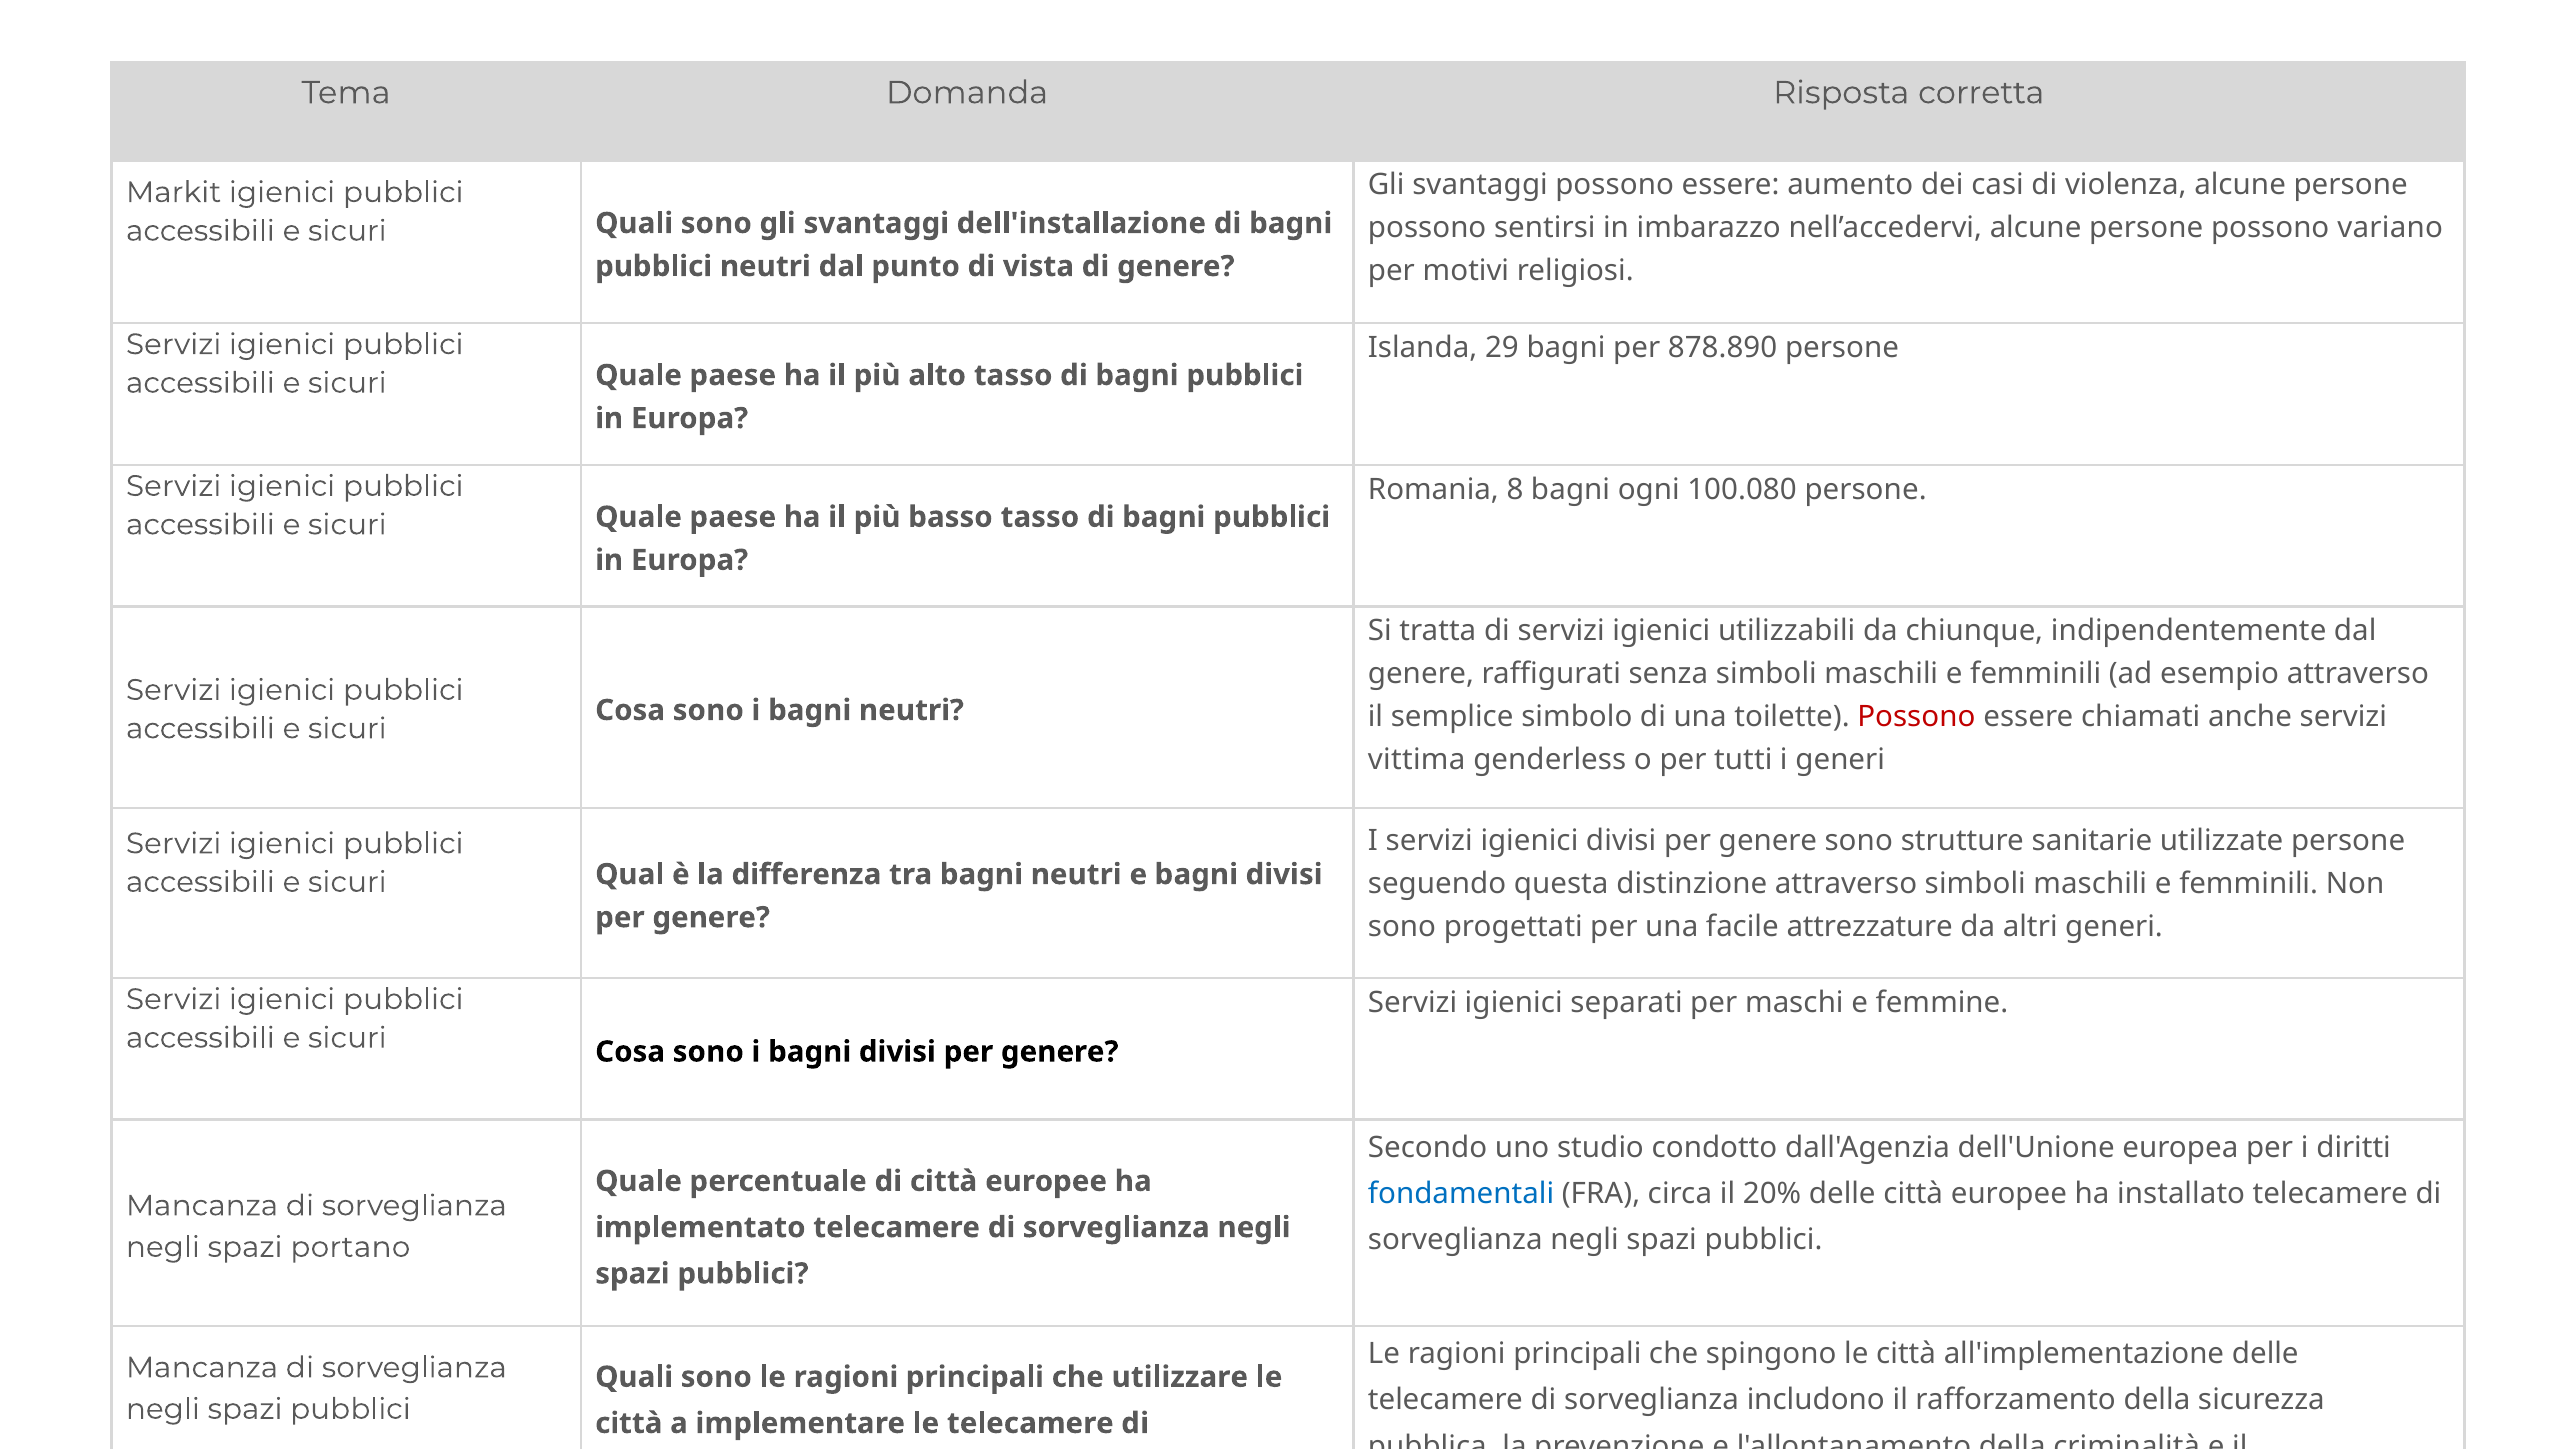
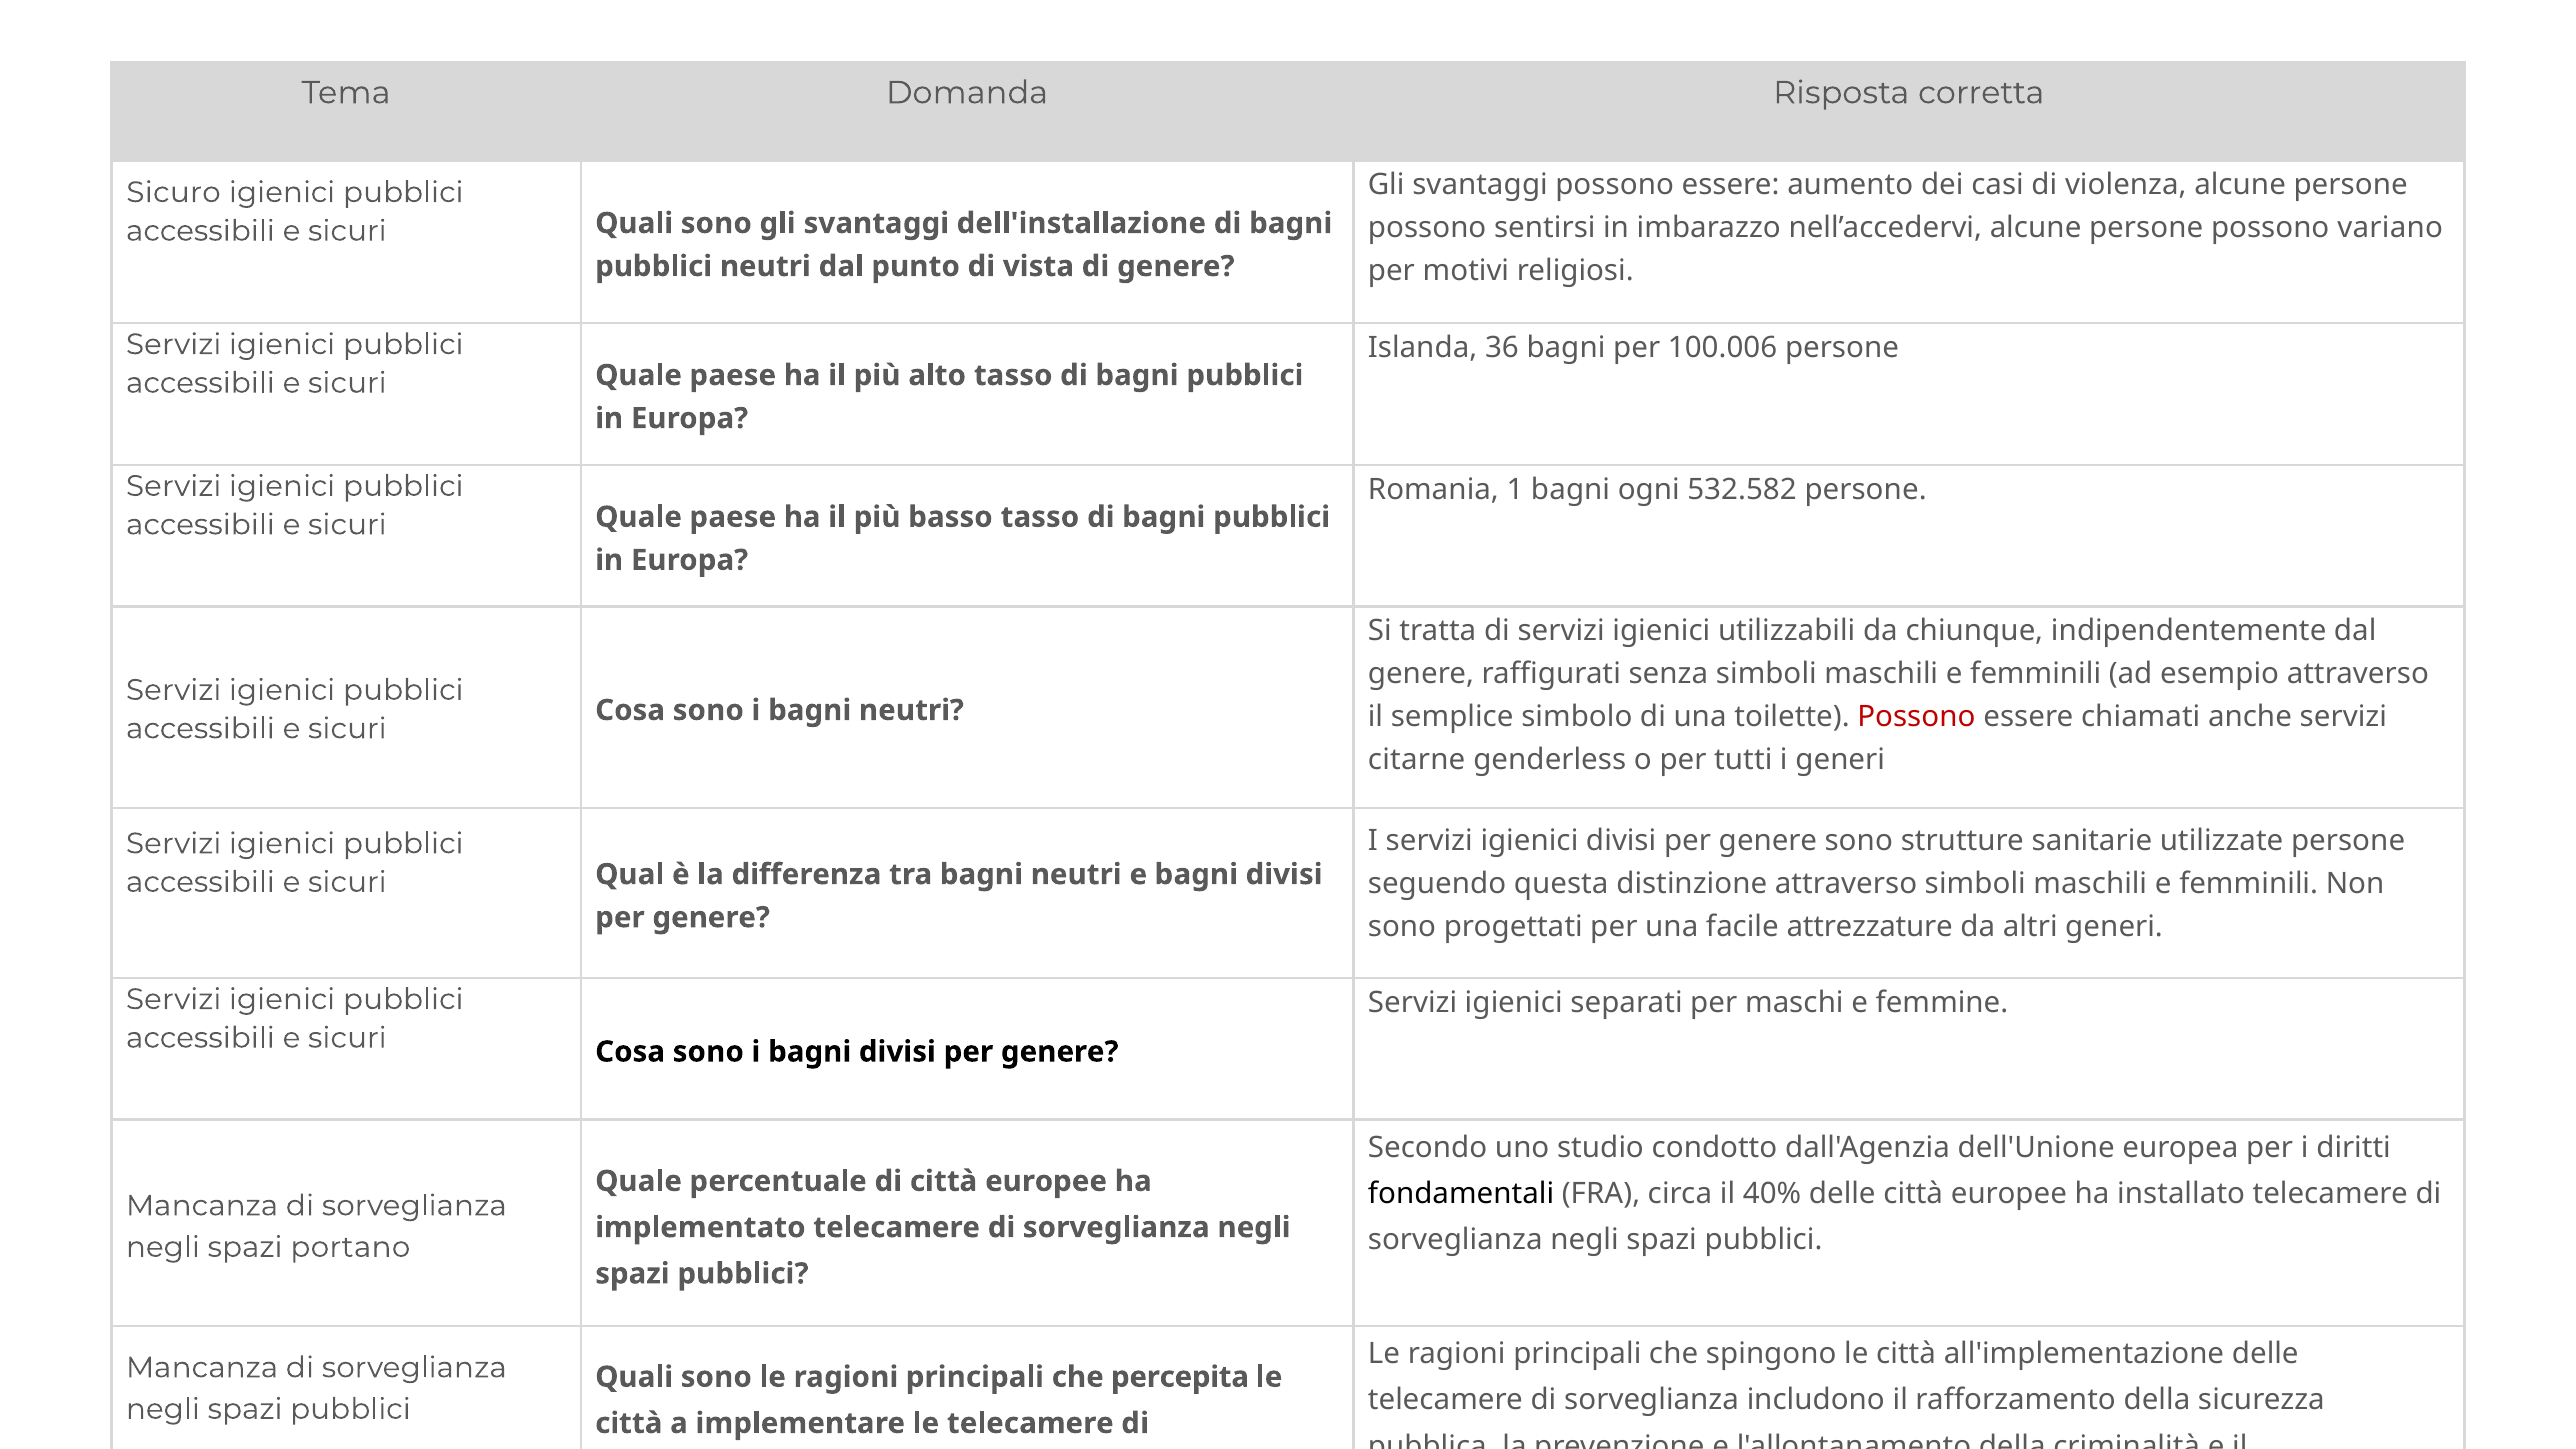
Markit: Markit -> Sicuro (173, 192)
29: 29 -> 36 (1502, 348)
878.890: 878.890 -> 100.006 (1723, 348)
8: 8 -> 1 (1515, 489)
100.080: 100.080 -> 532.582 (1742, 489)
vittima: vittima -> citarne (1417, 760)
fondamentali colour: blue -> black (1461, 1194)
20%: 20% -> 40% (1772, 1194)
utilizzare: utilizzare -> percepita (1180, 1377)
